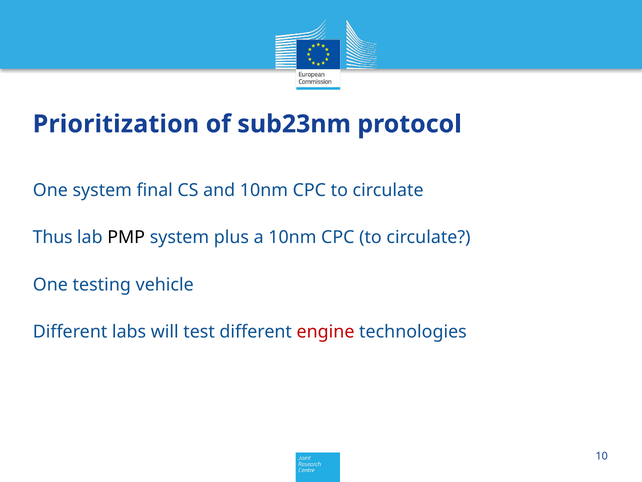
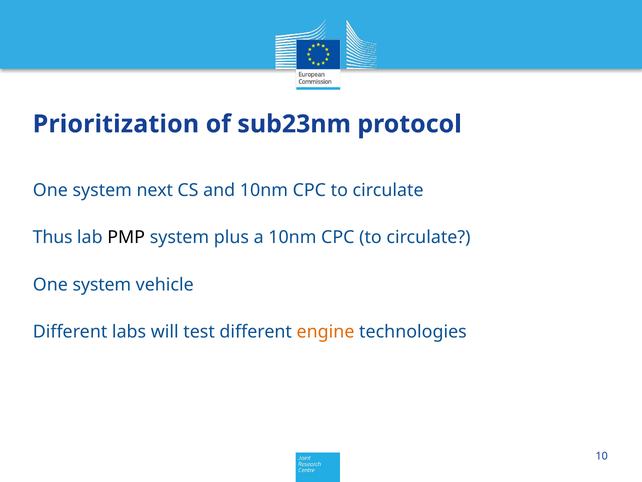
final: final -> next (155, 190)
testing: testing -> system (102, 284)
engine colour: red -> orange (326, 331)
